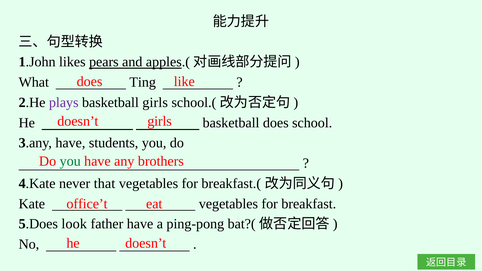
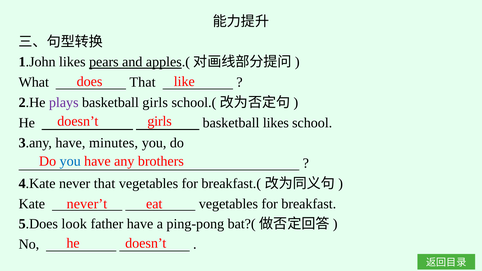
What Ting: Ting -> That (143, 82)
basketball does: does -> likes (276, 123)
students: students -> minutes (114, 143)
you colour: green -> blue (70, 161)
office’t: office’t -> never’t (87, 204)
